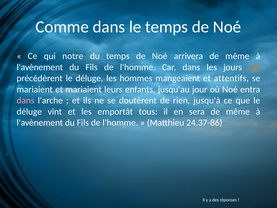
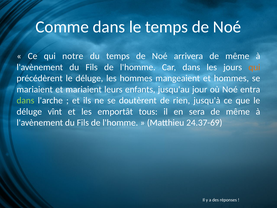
et attentifs: attentifs -> hommes (231, 78)
dans colour: pink -> light green (25, 100)
24.37-86: 24.37-86 -> 24.37-69 (204, 123)
